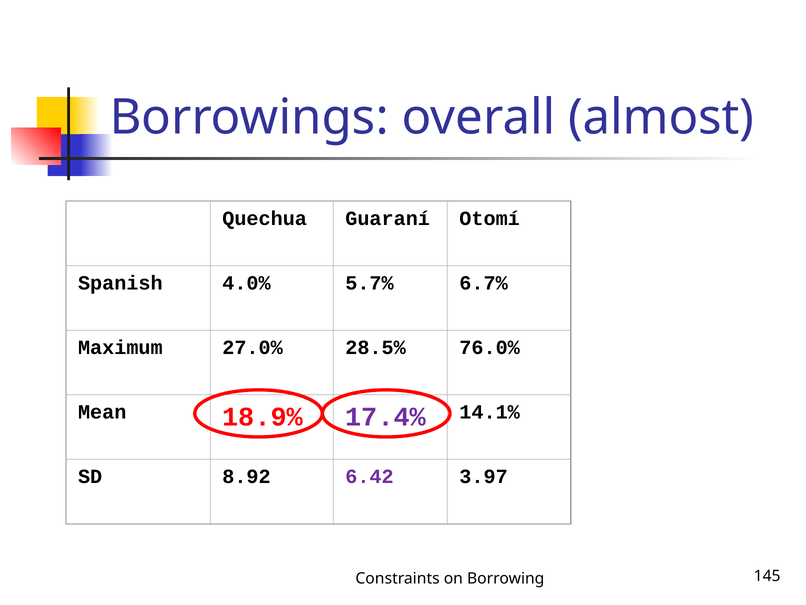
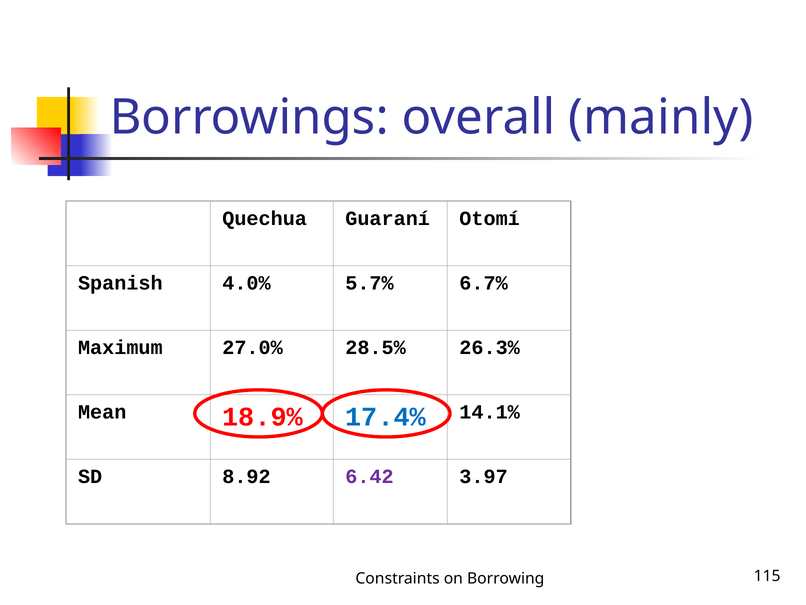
almost: almost -> mainly (661, 118)
76.0%: 76.0% -> 26.3% (490, 347)
17.4% colour: purple -> blue (386, 416)
145: 145 -> 115 (767, 576)
